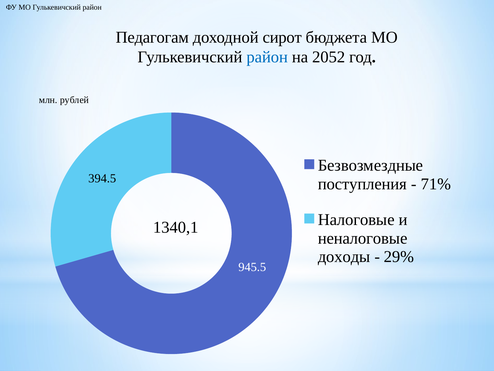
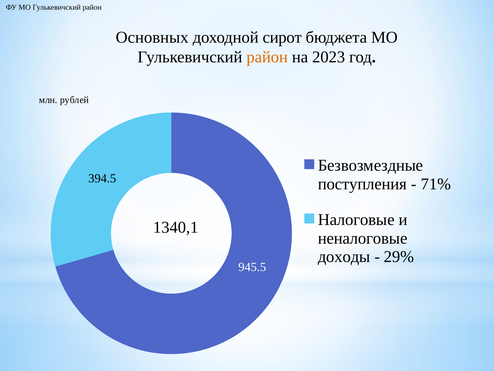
Педагогам: Педагогам -> Основных (152, 37)
район colour: blue -> orange (267, 57)
2052: 2052 -> 2023 (329, 57)
